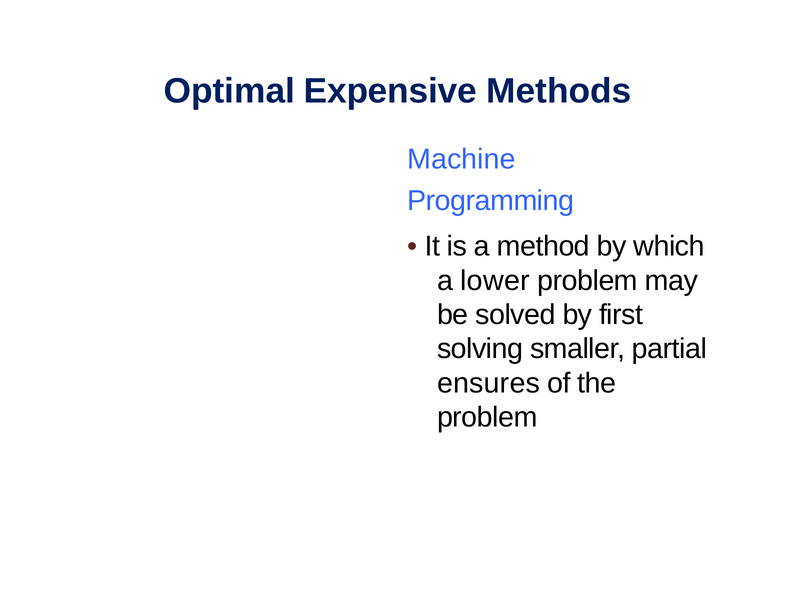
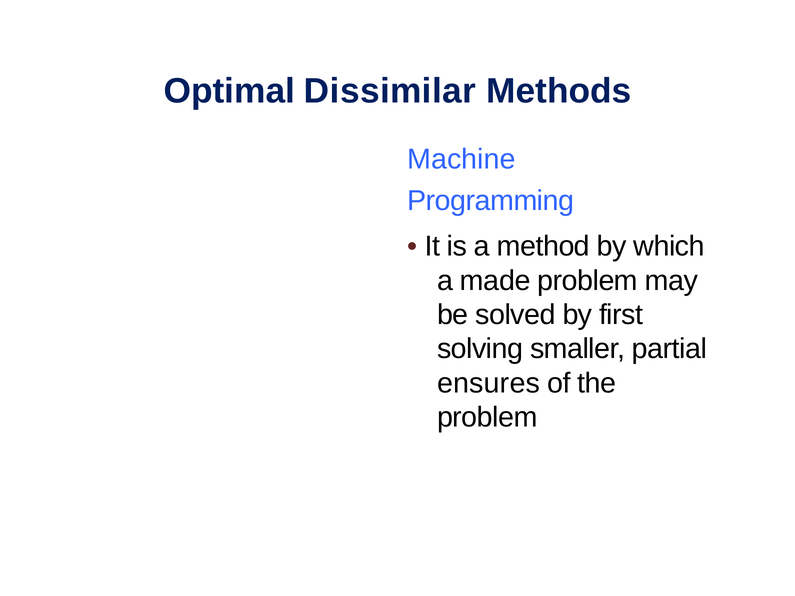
Expensive: Expensive -> Dissimilar (390, 91)
lower: lower -> made (495, 281)
